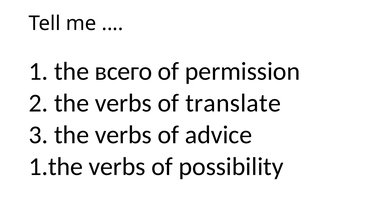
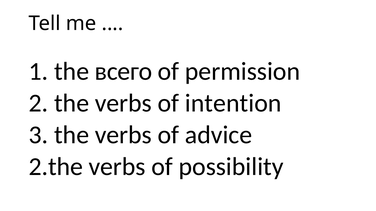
translate: translate -> intention (233, 103)
1.the: 1.the -> 2.the (56, 167)
